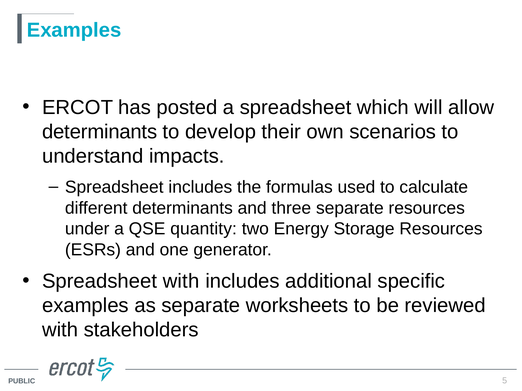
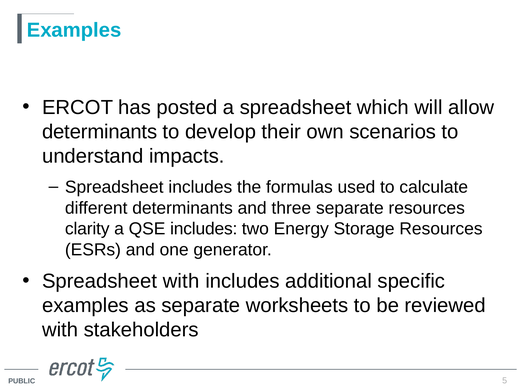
under: under -> clarity (87, 229)
QSE quantity: quantity -> includes (204, 229)
